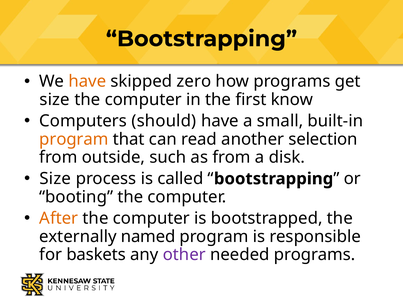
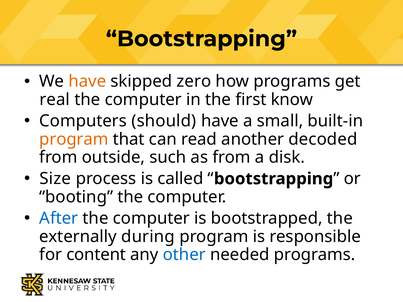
size: size -> real (55, 100)
selection: selection -> decoded (323, 139)
After colour: orange -> blue (59, 219)
named: named -> during (148, 237)
baskets: baskets -> content (96, 255)
other colour: purple -> blue (184, 255)
